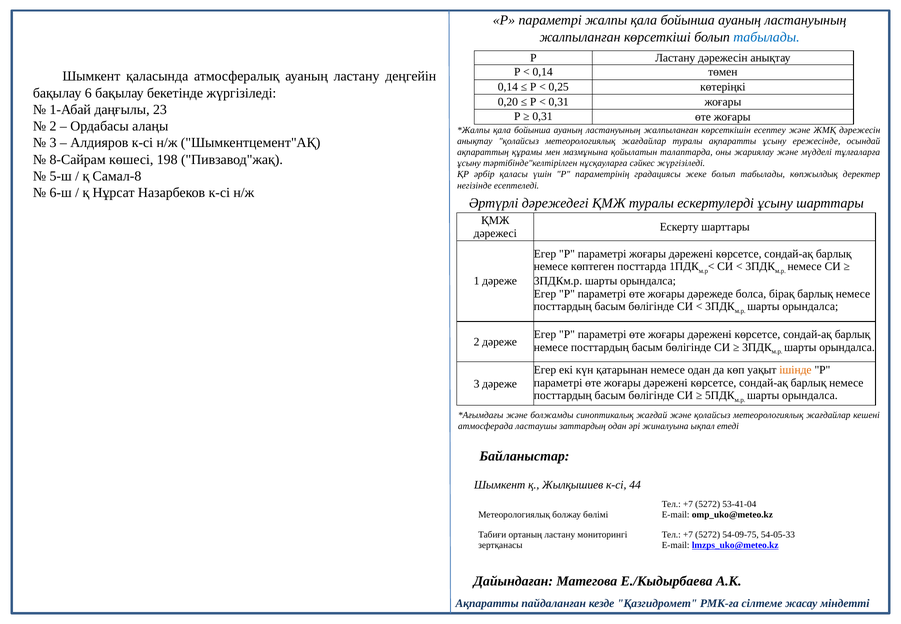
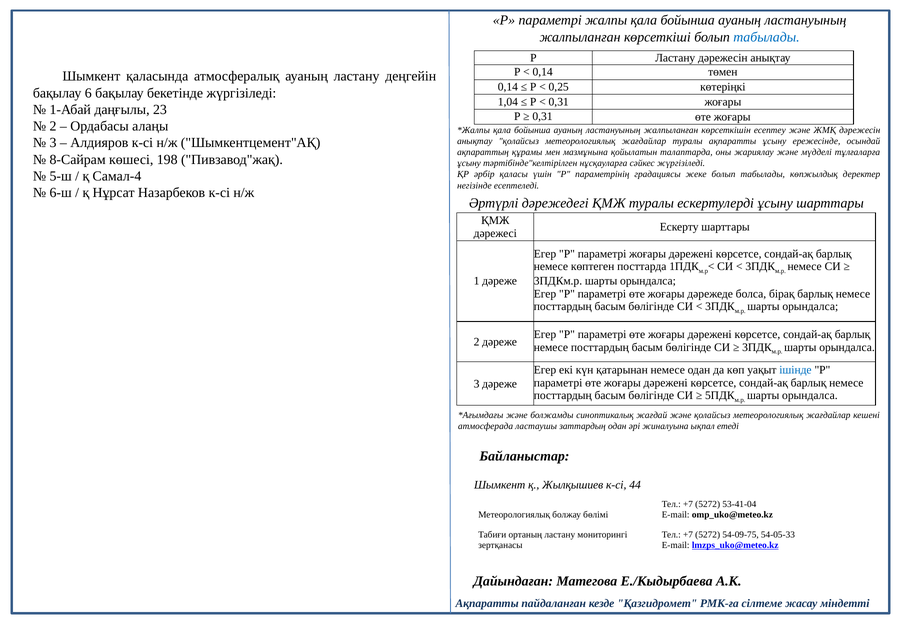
0,20: 0,20 -> 1,04 (508, 102)
Самал-8: Самал-8 -> Самал-4 (117, 176)
ішінде colour: orange -> blue (795, 370)
